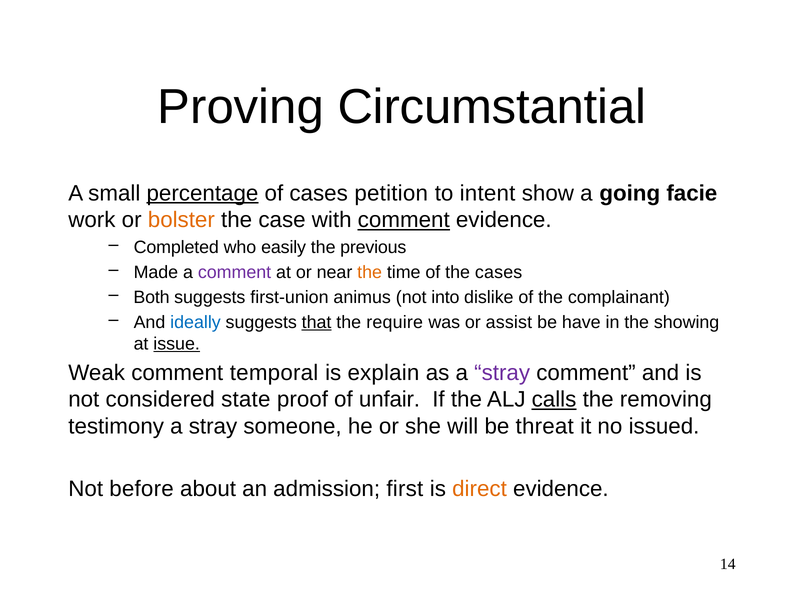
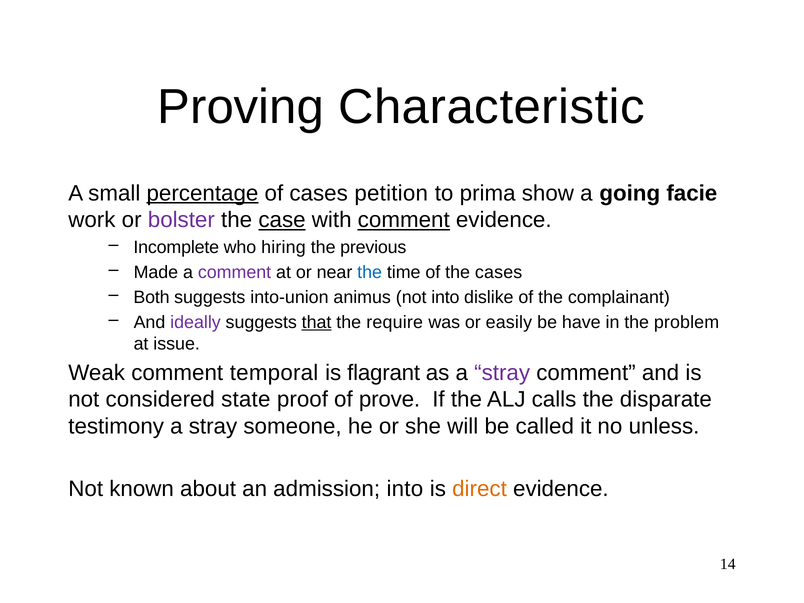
Circumstantial: Circumstantial -> Characteristic (492, 107)
intent: intent -> prima (488, 193)
bolster colour: orange -> purple (181, 220)
case underline: none -> present (282, 220)
Completed: Completed -> Incomplete (176, 247)
easily: easily -> hiring (283, 247)
the colour: orange -> blue (370, 272)
first-union: first-union -> into-union (289, 297)
ideally colour: blue -> purple (195, 322)
assist: assist -> easily (509, 322)
showing: showing -> problem (687, 322)
issue underline: present -> none (177, 344)
explain: explain -> flagrant (384, 373)
unfair: unfair -> prove (390, 400)
calls underline: present -> none (554, 400)
removing: removing -> disparate (666, 400)
threat: threat -> called (545, 426)
issued: issued -> unless (664, 426)
before: before -> known (142, 489)
admission first: first -> into (405, 489)
